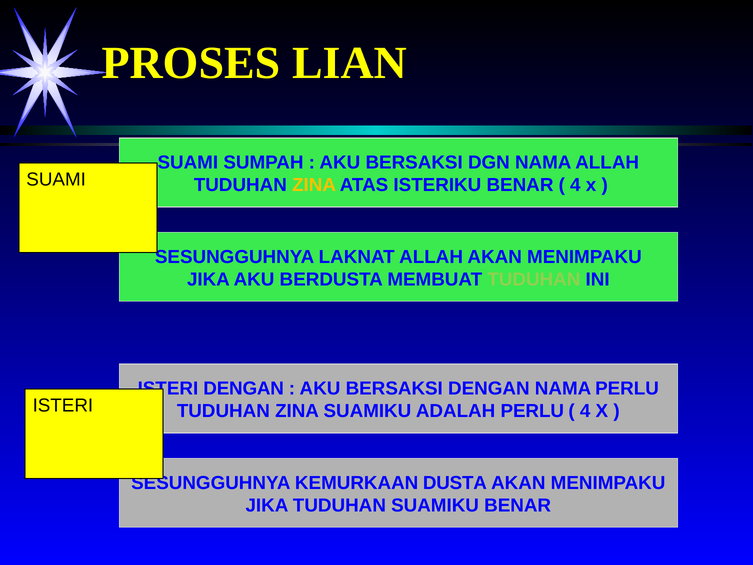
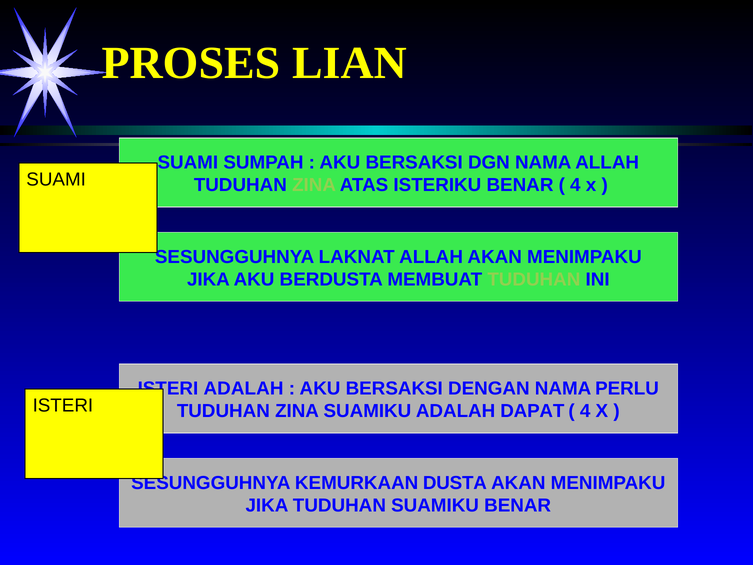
ZINA colour: yellow -> light green (314, 185)
DENGAN: DENGAN -> ADALAH (244, 388)
ADALAH PERLU: PERLU -> DAPAT (532, 411)
